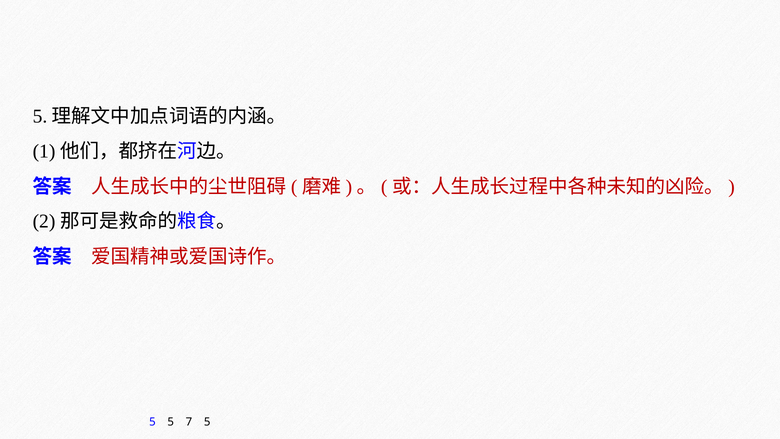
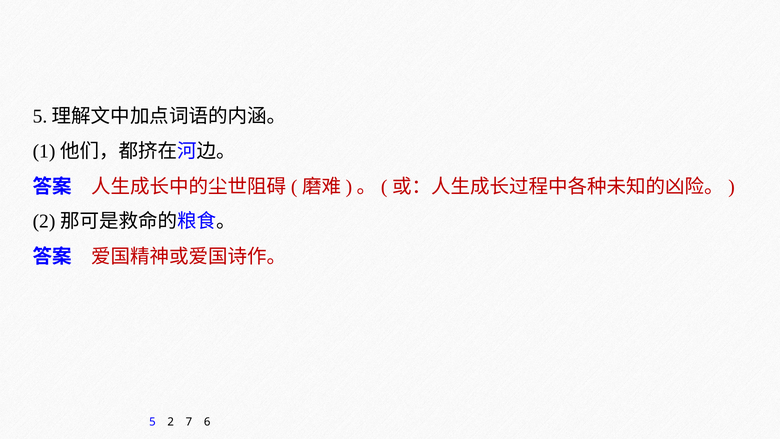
5 5: 5 -> 2 (171, 422)
7 5: 5 -> 6 (207, 422)
